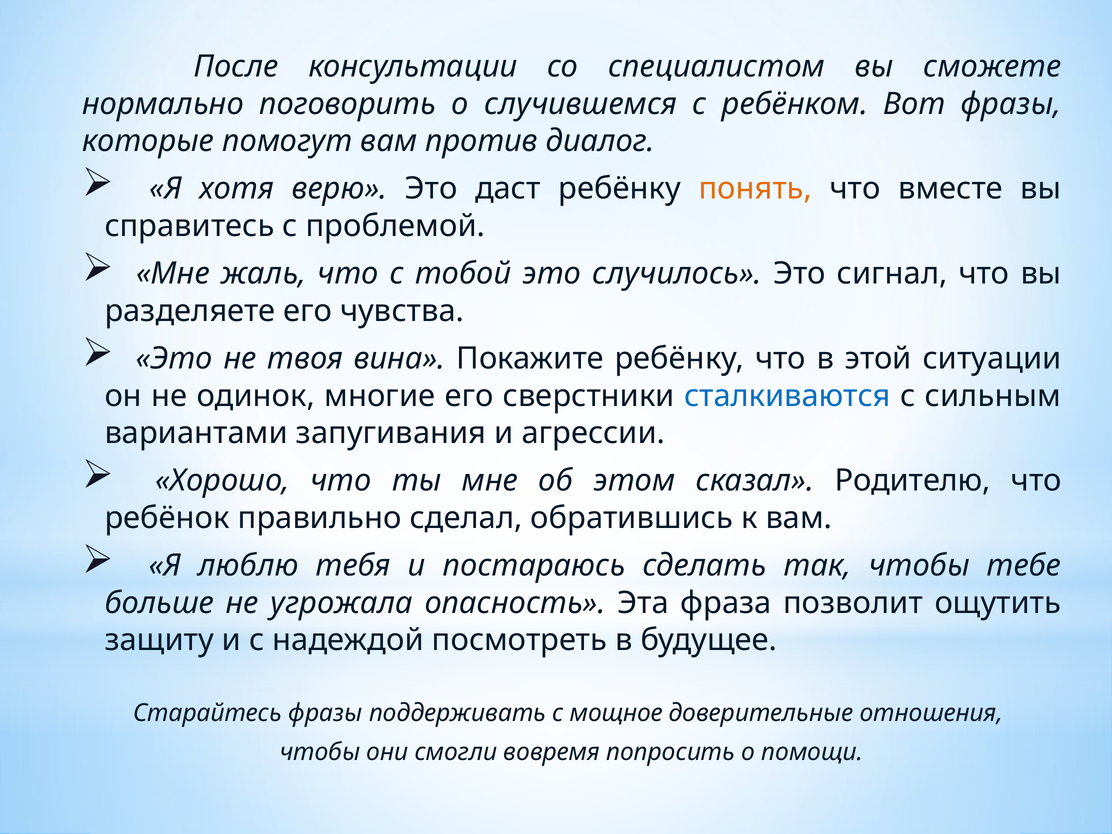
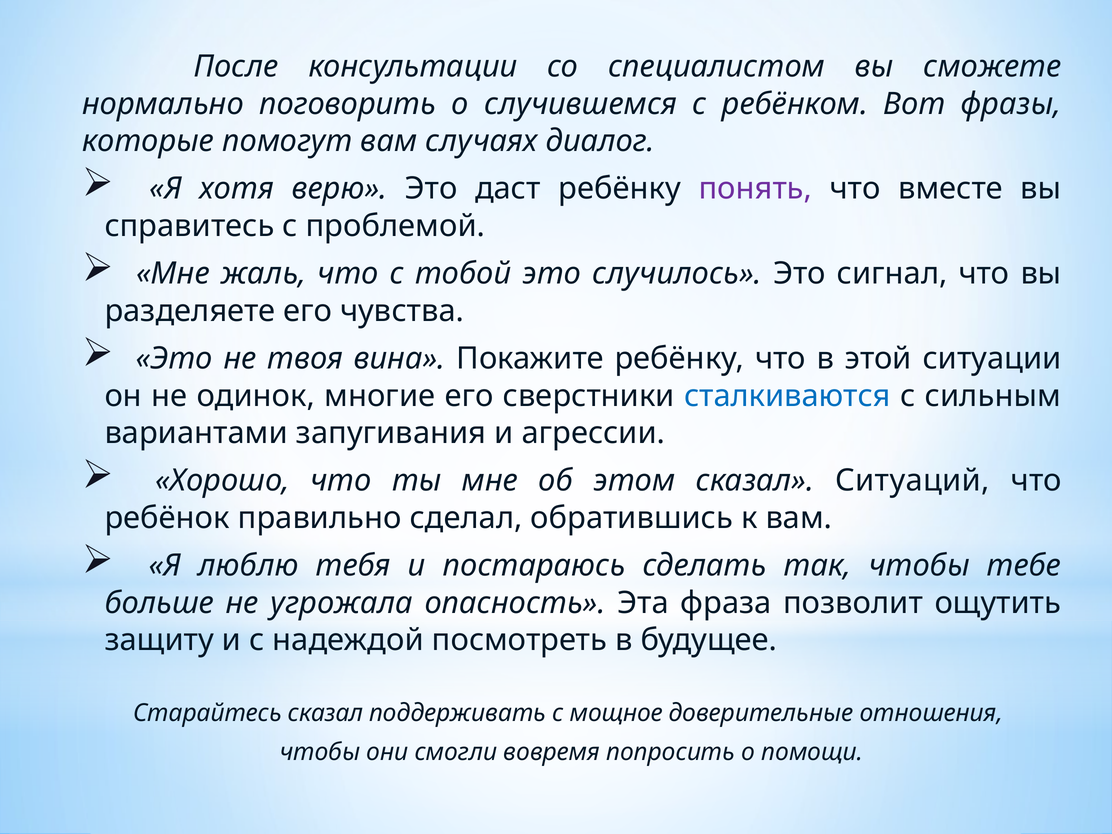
против: против -> случаях (481, 141)
понять colour: orange -> purple (755, 189)
Родителю: Родителю -> Ситуаций (912, 481)
Старайтесь фразы: фразы -> сказал (326, 713)
